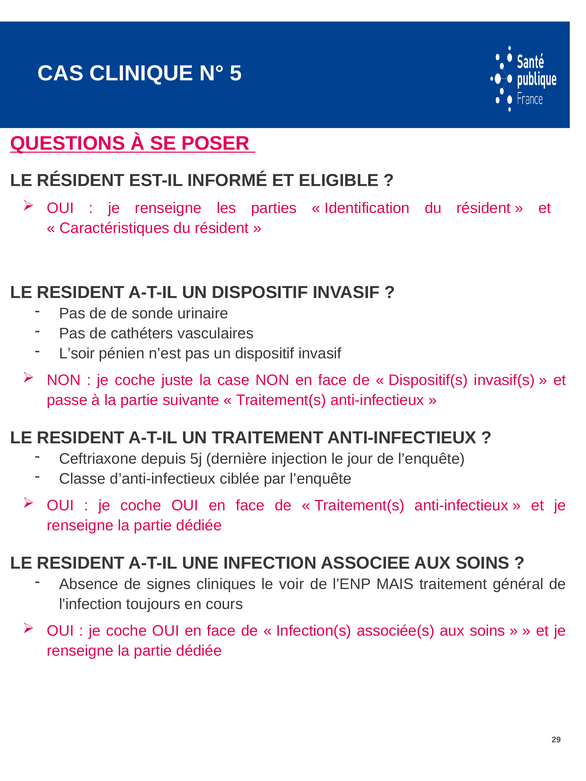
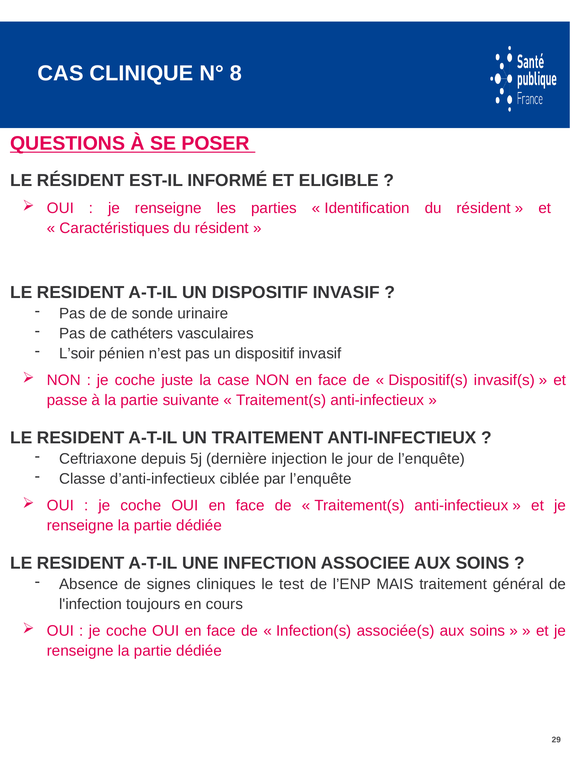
5: 5 -> 8 (236, 73)
voir: voir -> test (292, 584)
